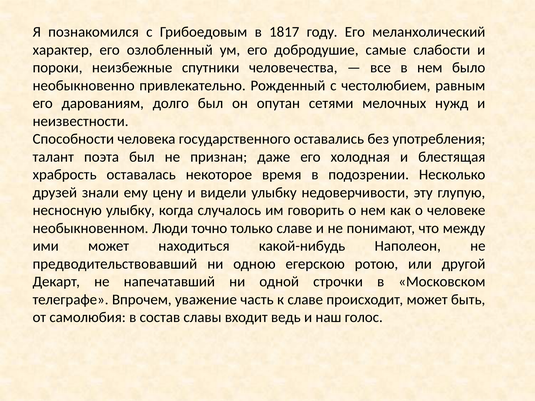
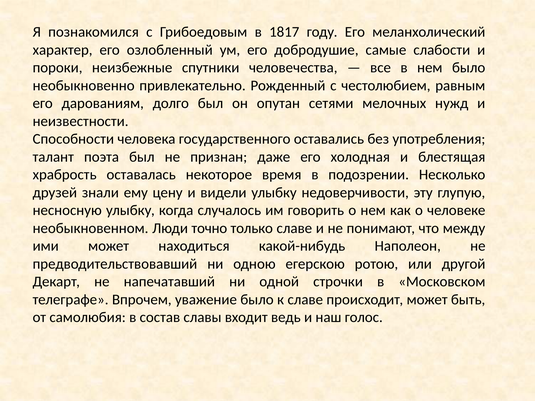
уважение часть: часть -> было (257, 300)
